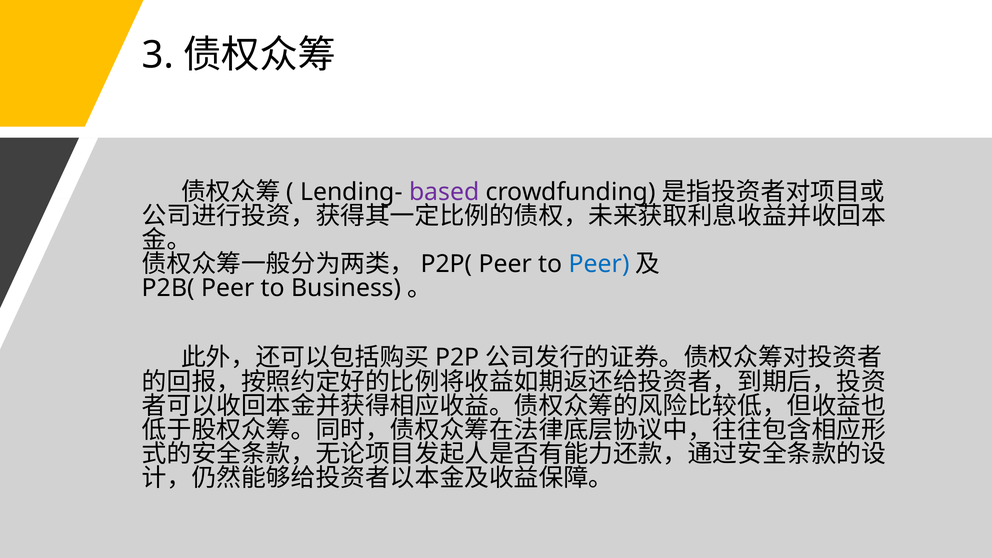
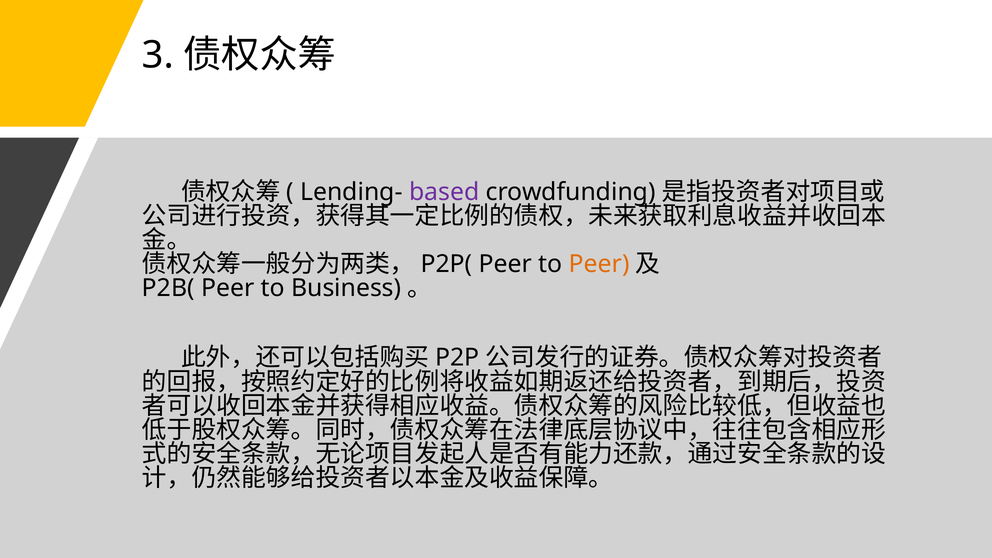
Peer colour: blue -> orange (599, 264)
